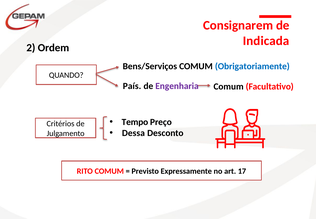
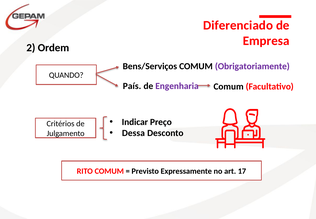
Consignarem: Consignarem -> Diferenciado (238, 25)
Indicada: Indicada -> Empresa (266, 41)
Obrigatoriamente colour: blue -> purple (252, 66)
Tempo: Tempo -> Indicar (135, 122)
